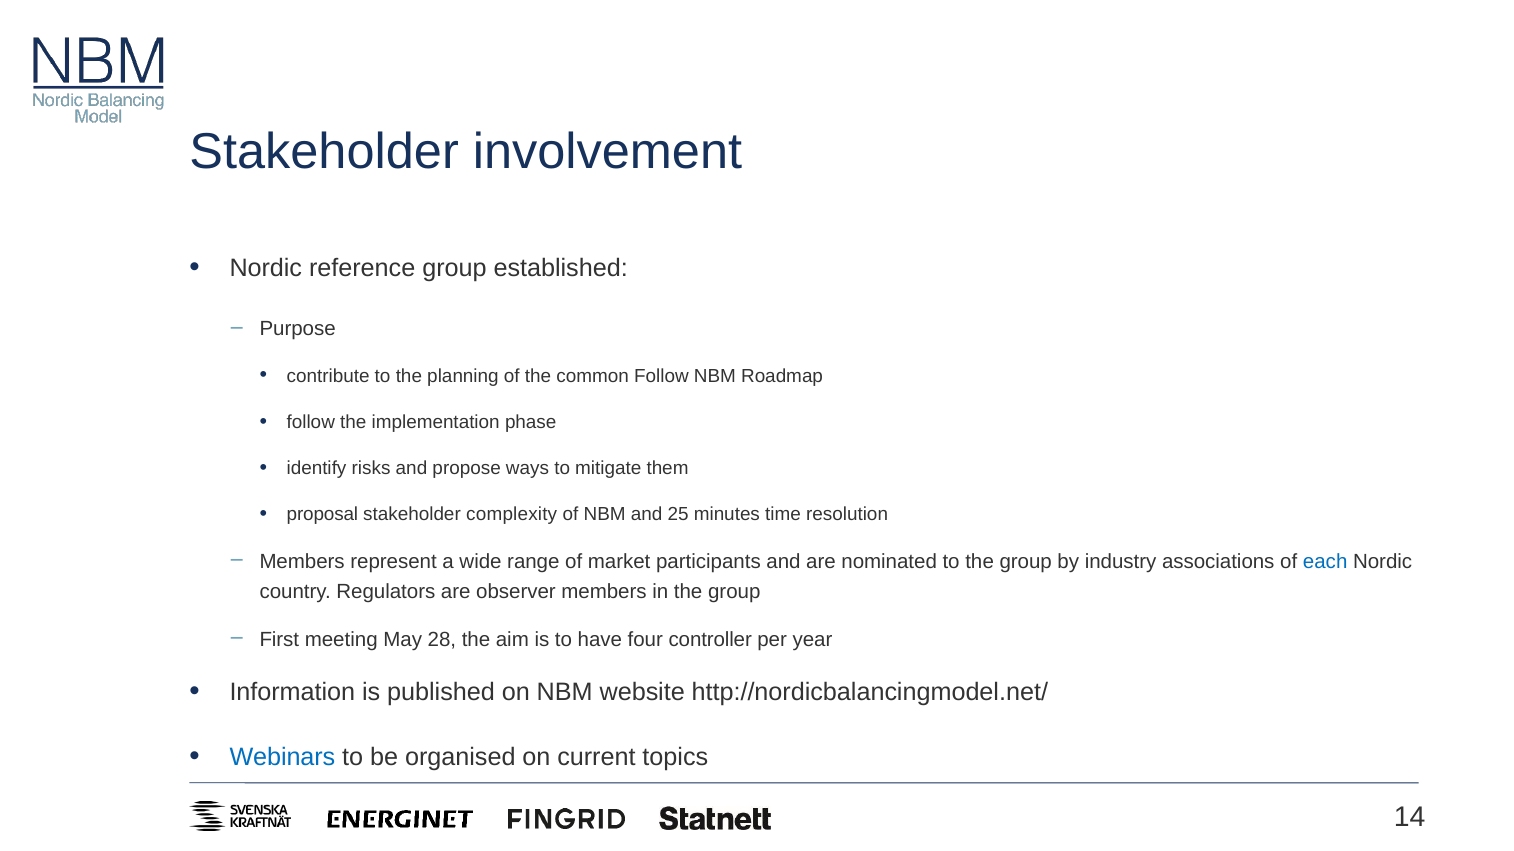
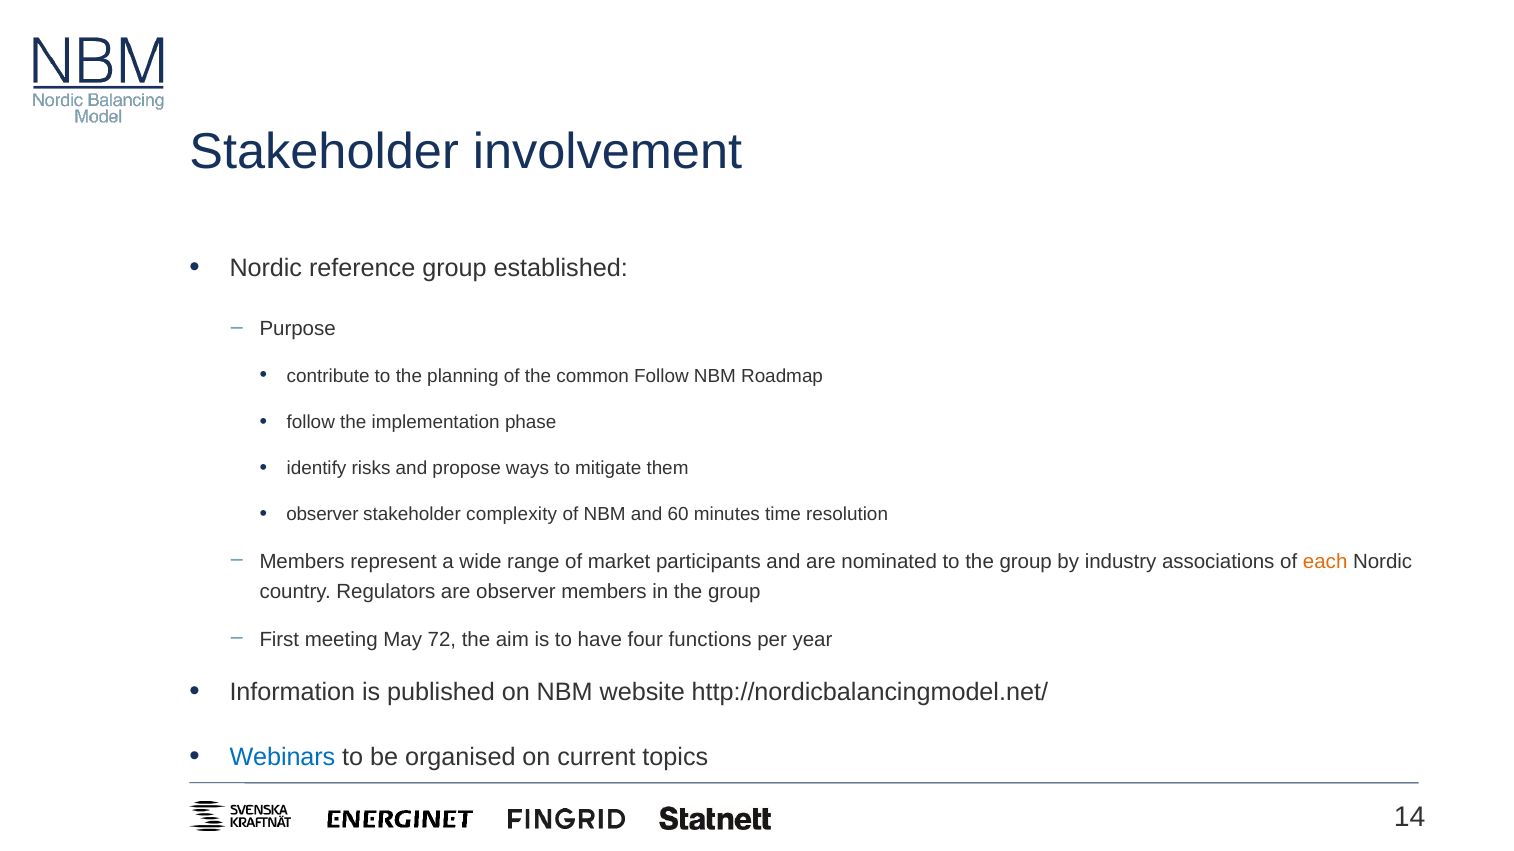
proposal: proposal -> observer (322, 515)
25: 25 -> 60 (678, 515)
each colour: blue -> orange (1325, 562)
28: 28 -> 72 (442, 640)
controller: controller -> functions (710, 640)
